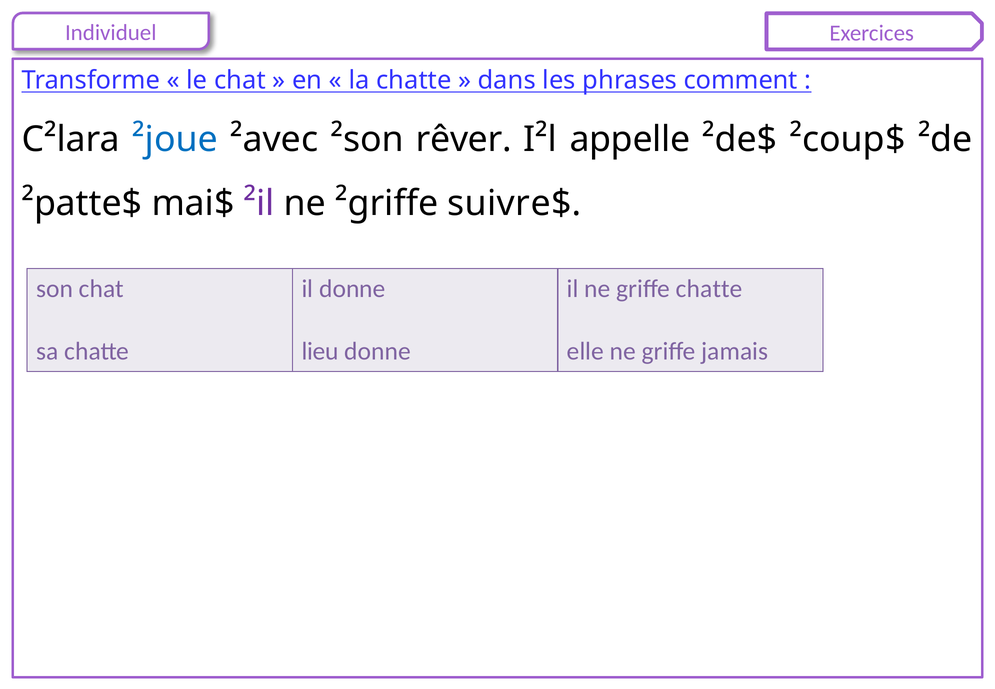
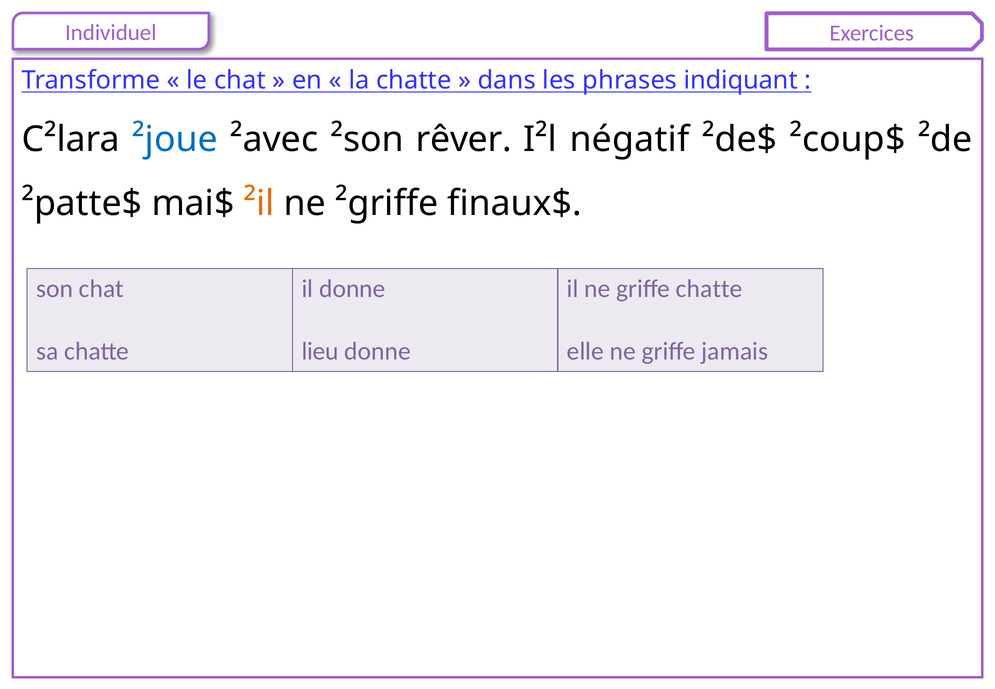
comment: comment -> indiquant (741, 80)
appelle: appelle -> négatif (630, 139)
²il colour: purple -> orange (259, 204)
suivre$: suivre$ -> finaux$ (515, 204)
